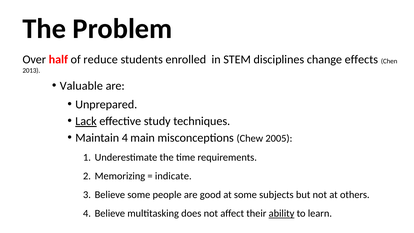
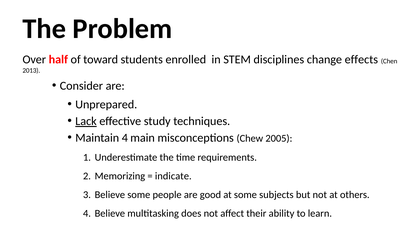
reduce: reduce -> toward (101, 59)
Valuable: Valuable -> Consider (81, 86)
ability underline: present -> none (282, 213)
